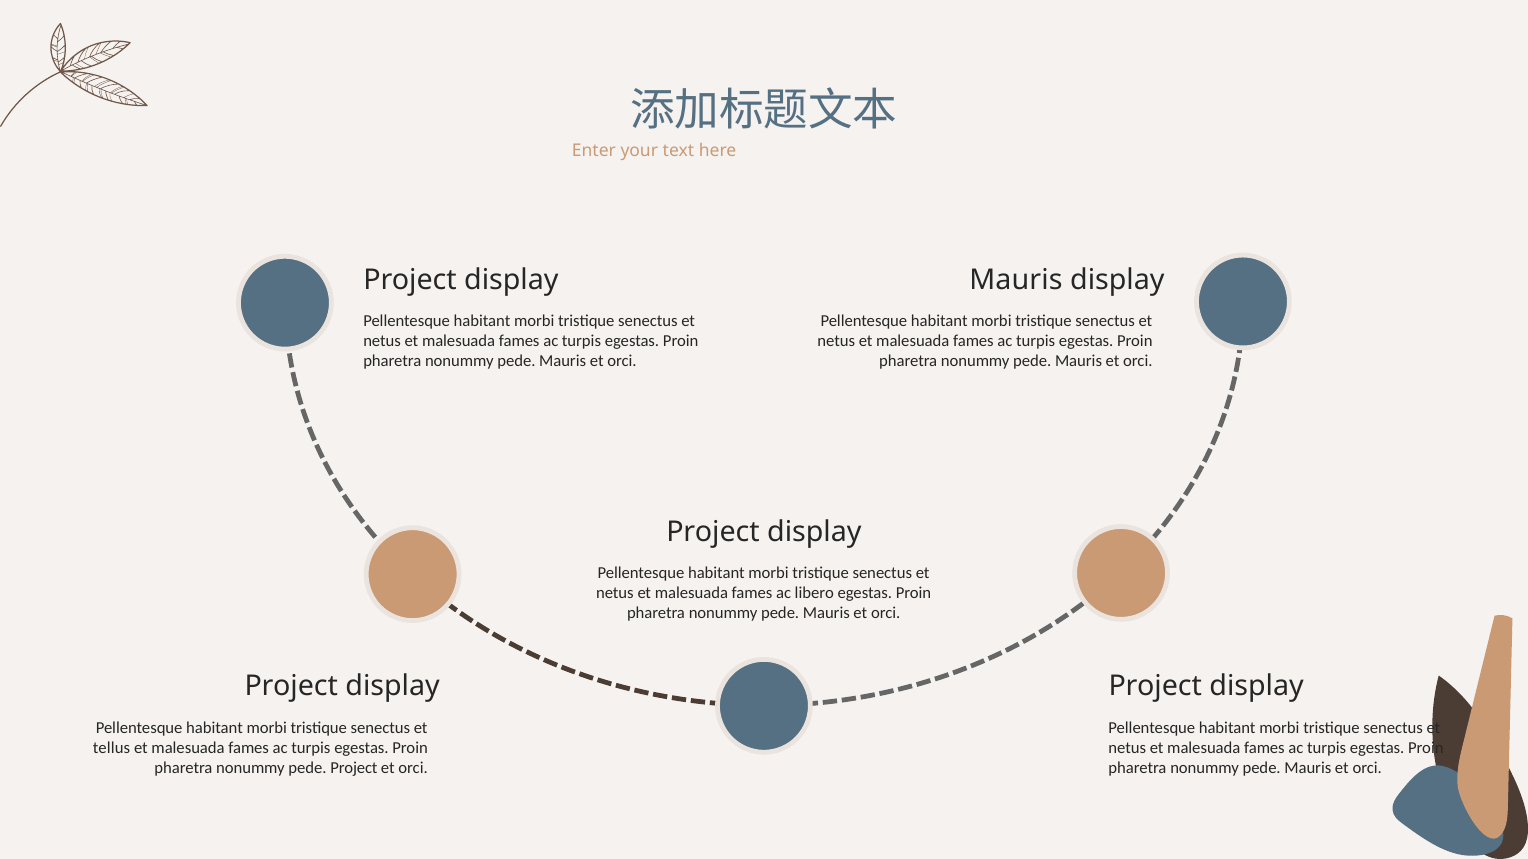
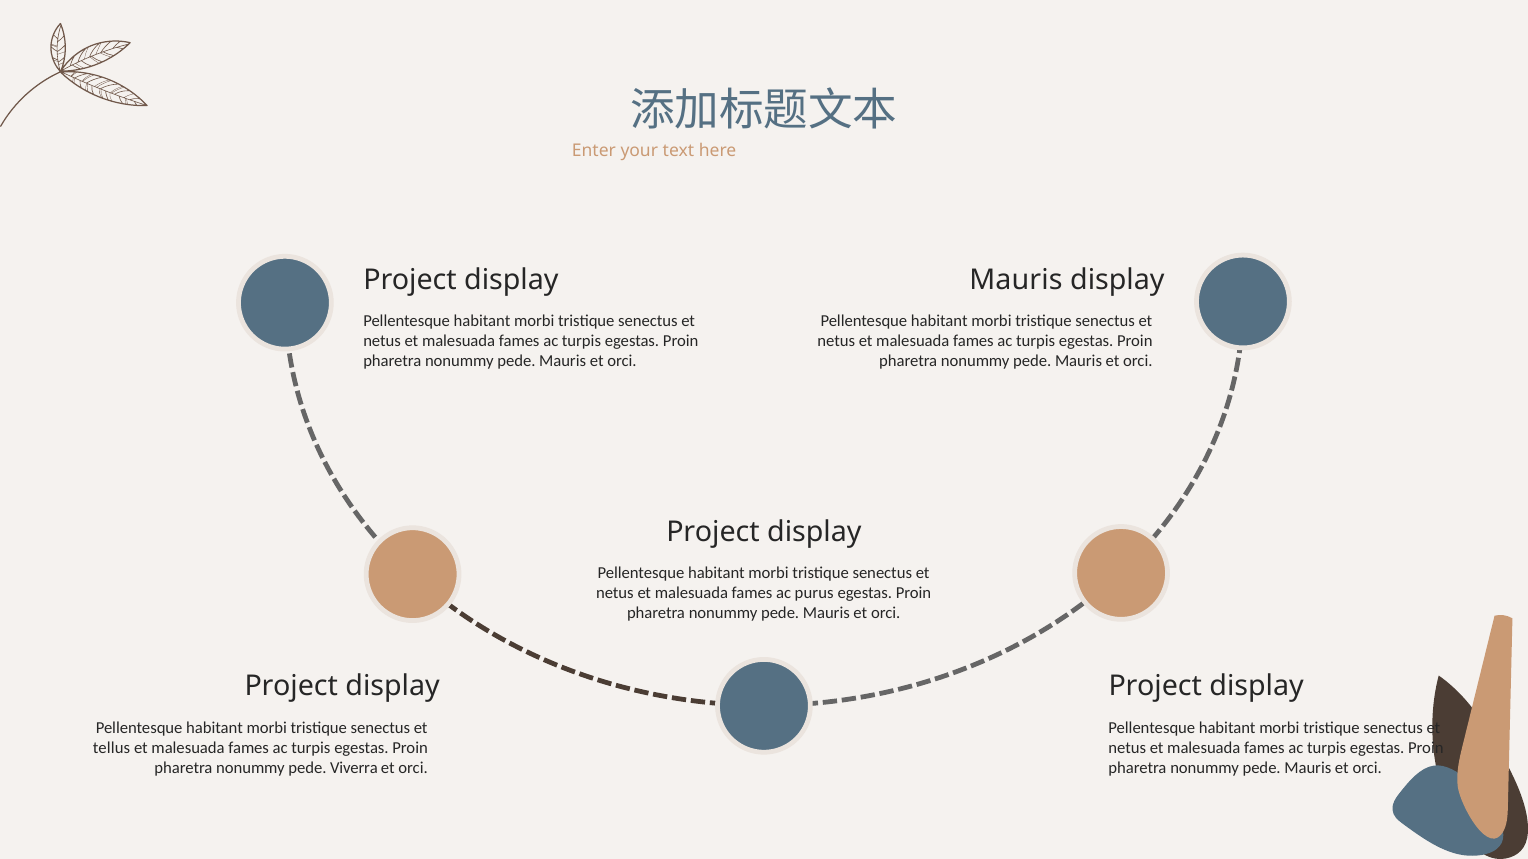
libero: libero -> purus (814, 594)
pede Project: Project -> Viverra (354, 768)
